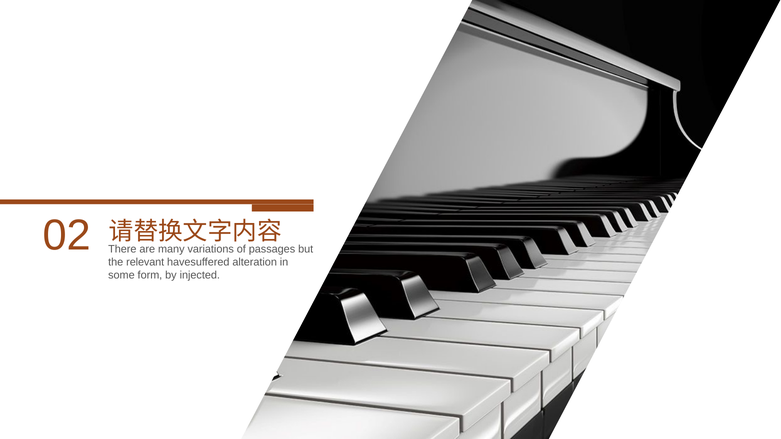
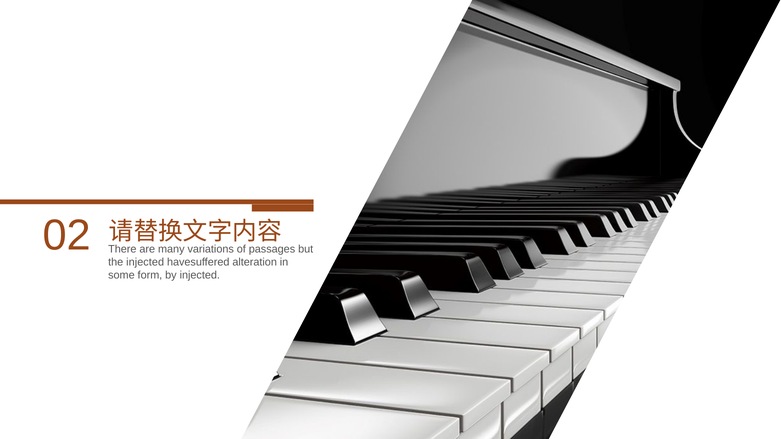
the relevant: relevant -> injected (145, 262)
